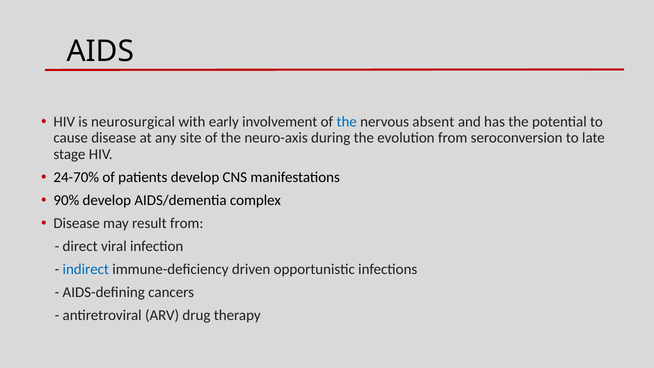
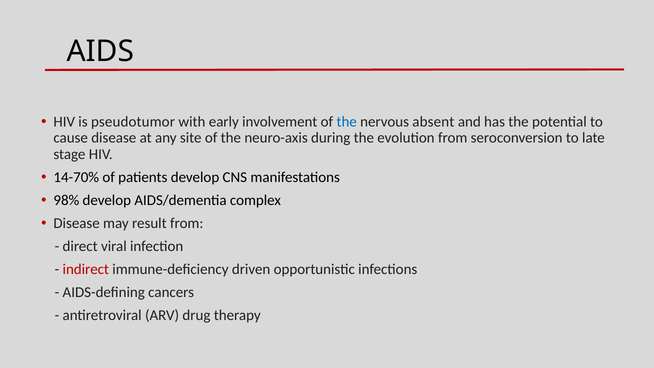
neurosurgical: neurosurgical -> pseudotumor (133, 122)
24-70%: 24-70% -> 14-70% (76, 177)
90%: 90% -> 98% (66, 200)
indirect colour: blue -> red (86, 269)
